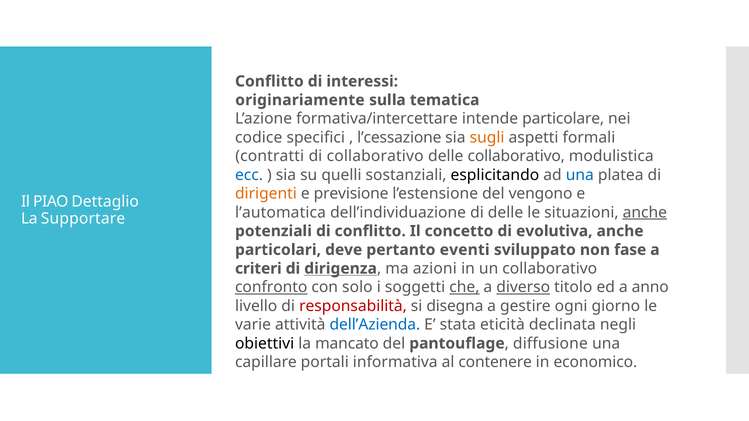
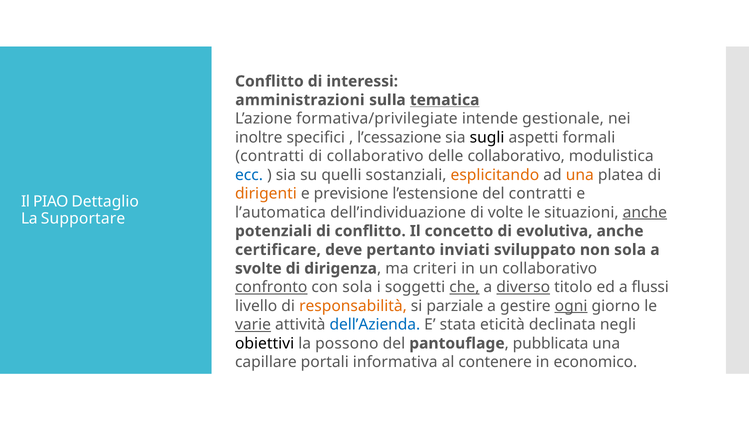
originariamente: originariamente -> amministrazioni (300, 100)
tematica underline: none -> present (445, 100)
formativa/intercettare: formativa/intercettare -> formativa/privilegiate (377, 119)
particolare: particolare -> gestionale (563, 119)
codice: codice -> inoltre (259, 138)
sugli colour: orange -> black (487, 138)
esplicitando colour: black -> orange (495, 175)
una colour: blue -> orange (580, 175)
del vengono: vengono -> contratti (540, 194)
di delle: delle -> volte (506, 213)
particolari: particolari -> certificare (278, 250)
eventi: eventi -> inviati (465, 250)
non fase: fase -> sola (630, 250)
criteri: criteri -> svolte (258, 269)
dirigenza underline: present -> none (341, 269)
azioni: azioni -> criteri (435, 269)
con solo: solo -> sola (357, 287)
anno: anno -> flussi (650, 287)
responsabilità colour: red -> orange (353, 306)
disegna: disegna -> parziale (455, 306)
ogni underline: none -> present (571, 306)
varie underline: none -> present (253, 325)
mancato: mancato -> possono (347, 344)
diffusione: diffusione -> pubblicata (551, 344)
